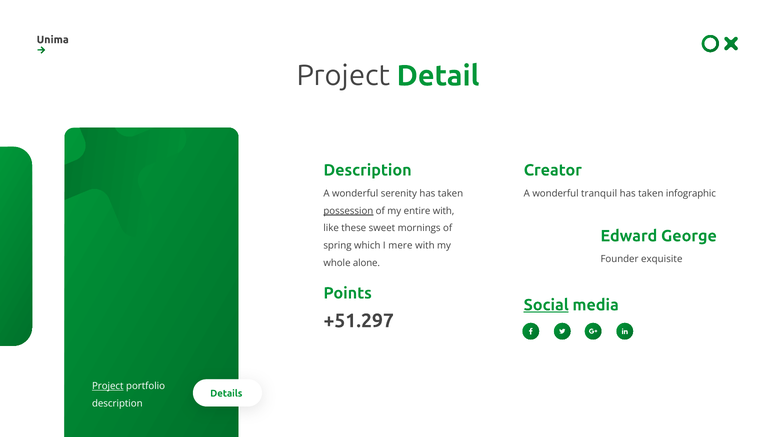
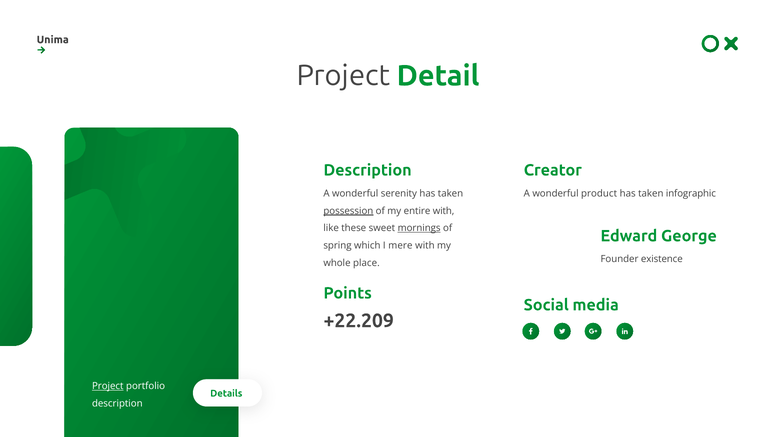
tranquil: tranquil -> product (599, 193)
mornings underline: none -> present (419, 228)
exquisite: exquisite -> existence (662, 259)
alone: alone -> place (366, 263)
Social underline: present -> none (546, 305)
+51.297: +51.297 -> +22.209 (359, 320)
